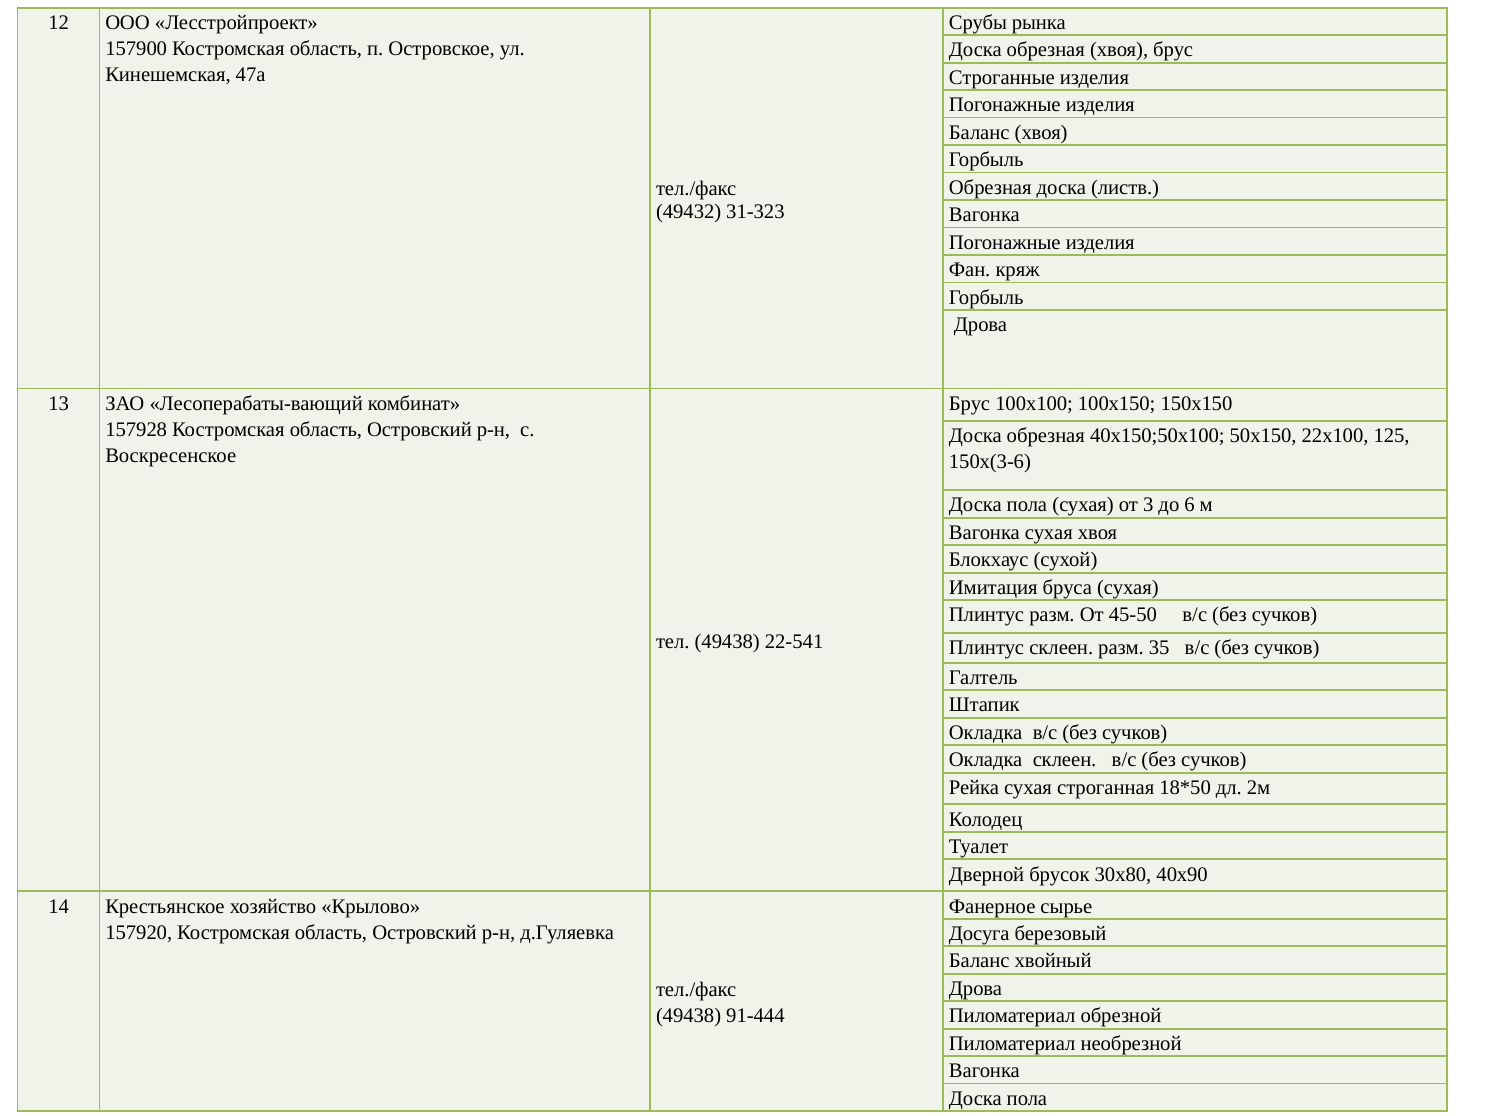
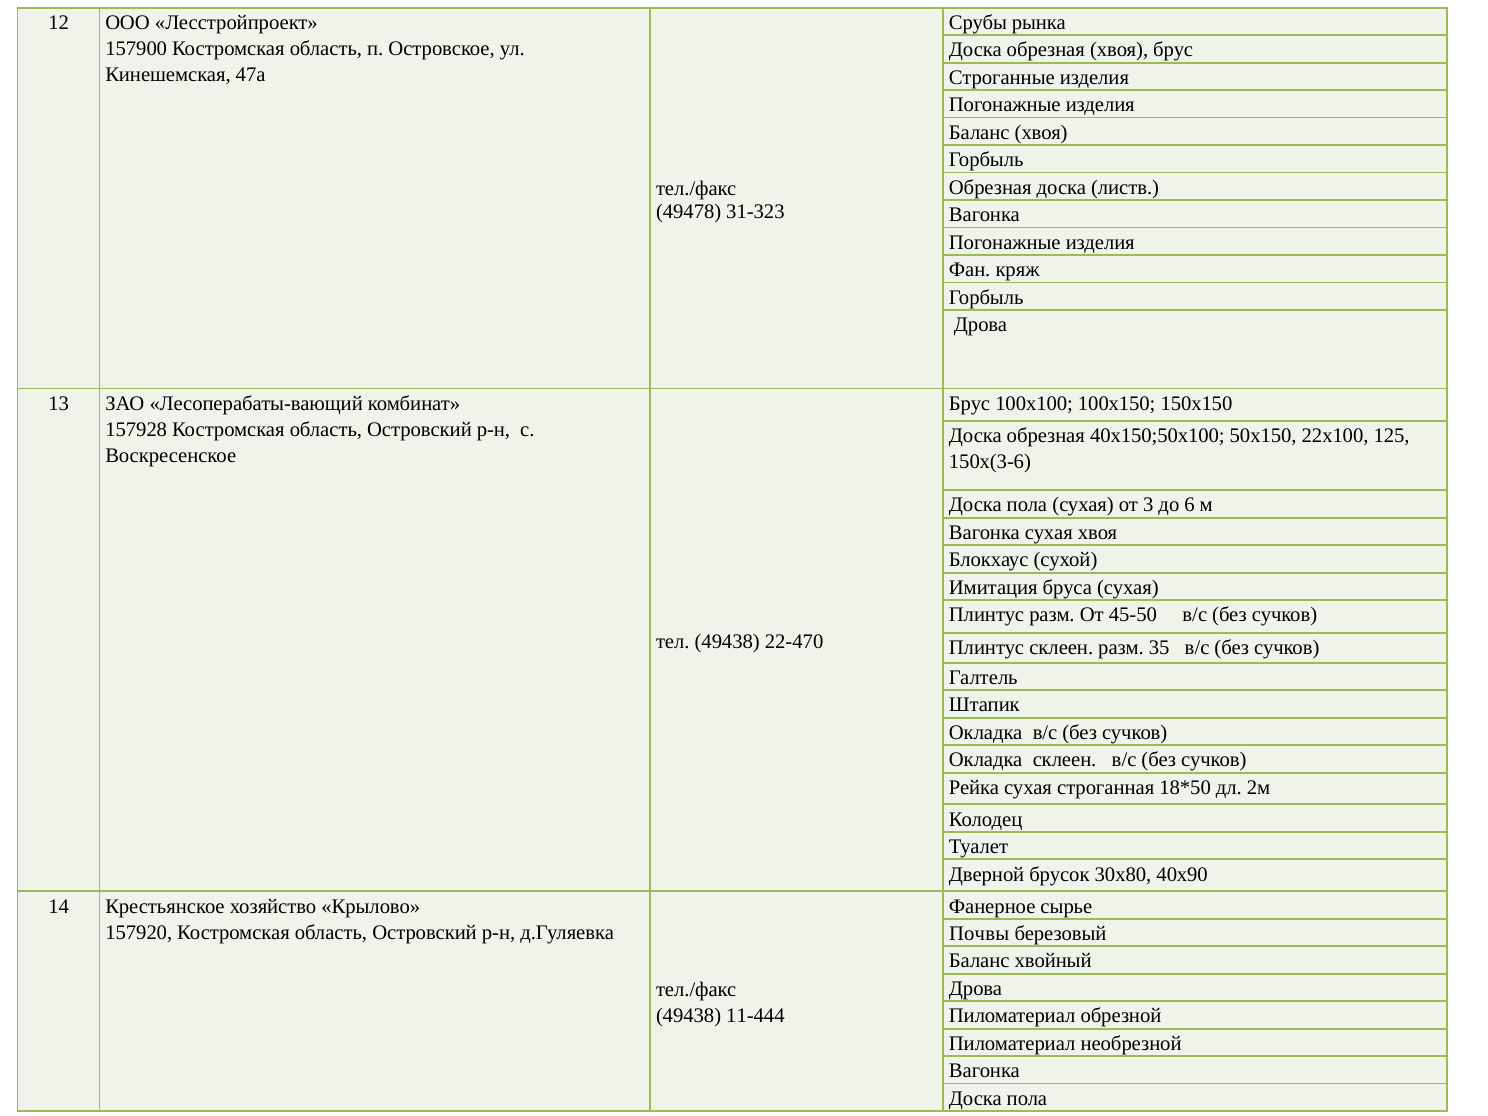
49432: 49432 -> 49478 (689, 211)
22-541: 22-541 -> 22-470 (794, 642)
Досуга: Досуга -> Почвы (979, 934)
91-444: 91-444 -> 11-444 (755, 1016)
